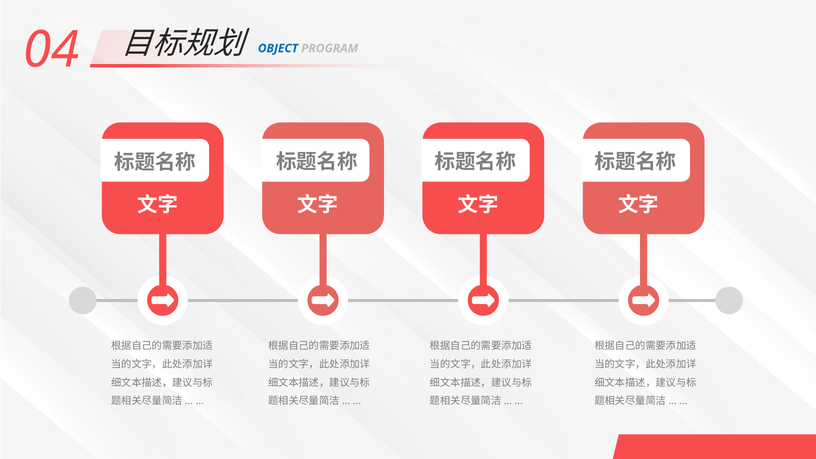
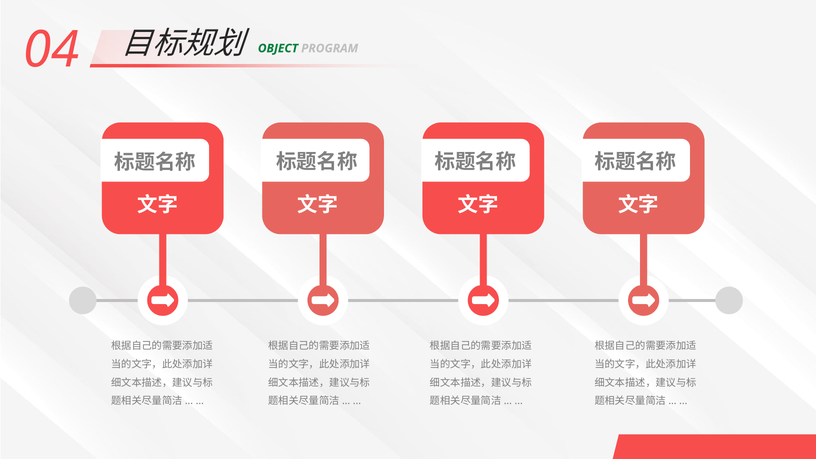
OBJECT colour: blue -> green (278, 48)
